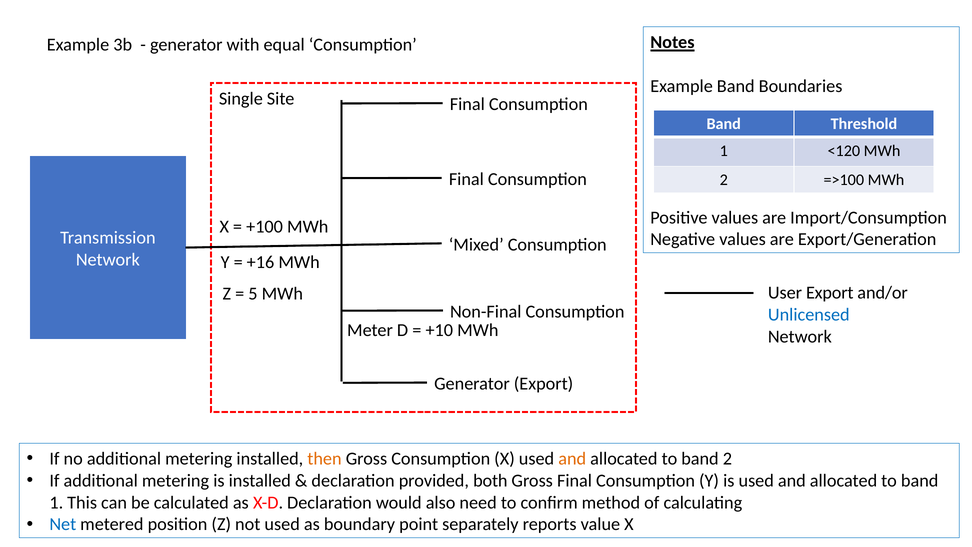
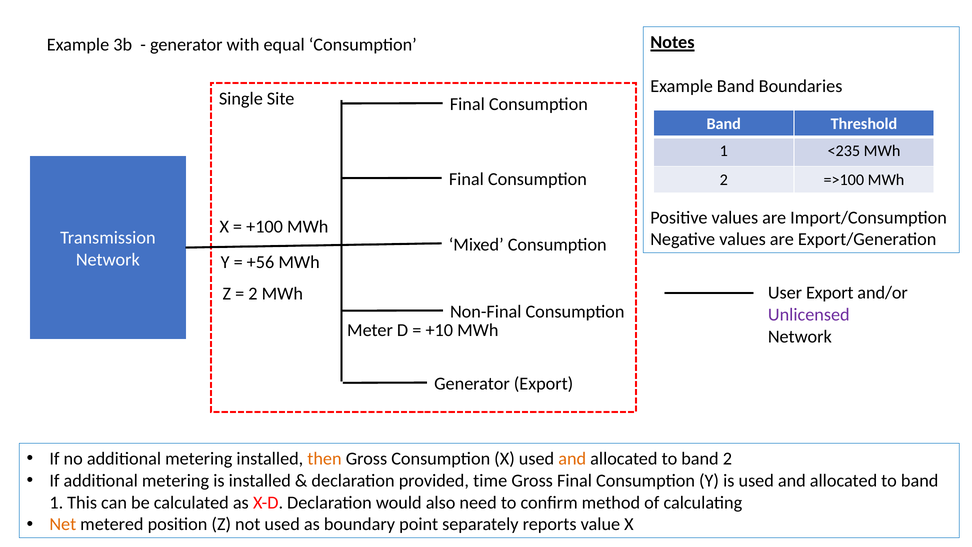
<120: <120 -> <235 (844, 151)
+16: +16 -> +56 (261, 262)
5: 5 -> 2 (253, 294)
Unlicensed colour: blue -> purple (809, 315)
both: both -> time (490, 480)
Net colour: blue -> orange (63, 524)
